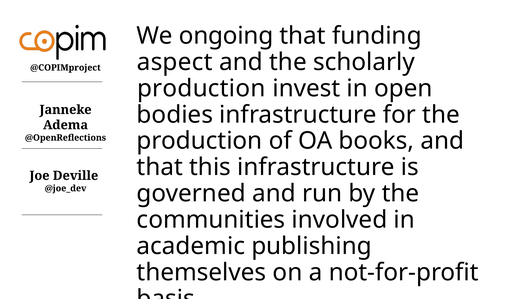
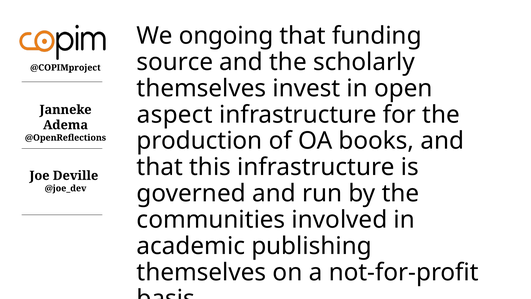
aspect: aspect -> source (175, 62)
production: production -> themselves (201, 88)
bodies: bodies -> aspect (175, 115)
